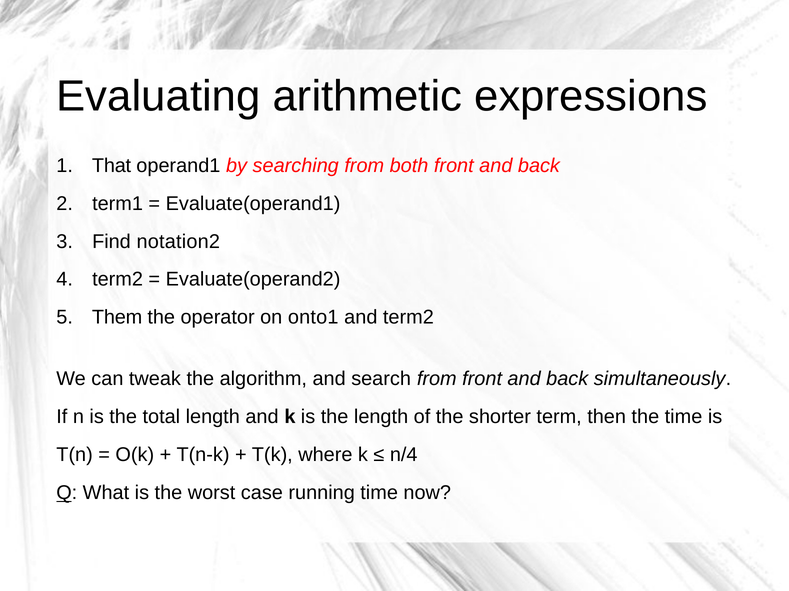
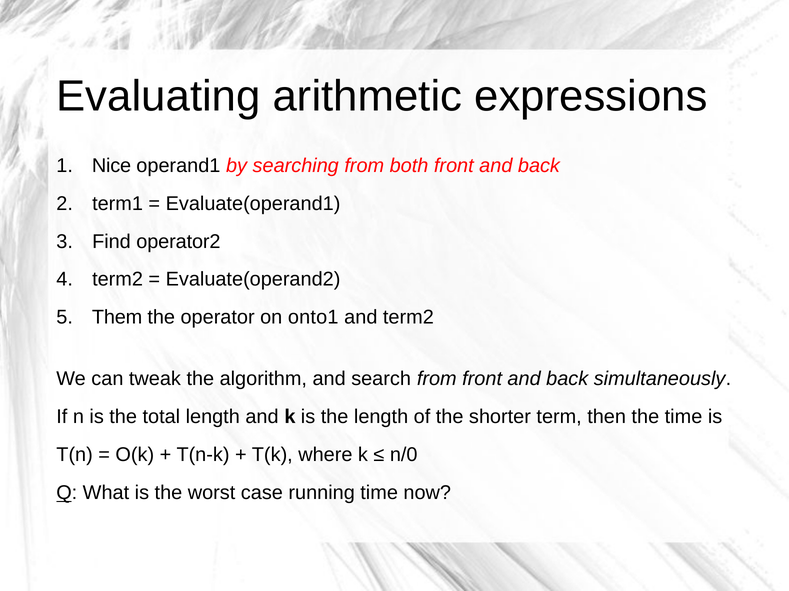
That: That -> Nice (112, 166)
notation2: notation2 -> operator2 (178, 242)
n/4: n/4 -> n/0 (404, 455)
